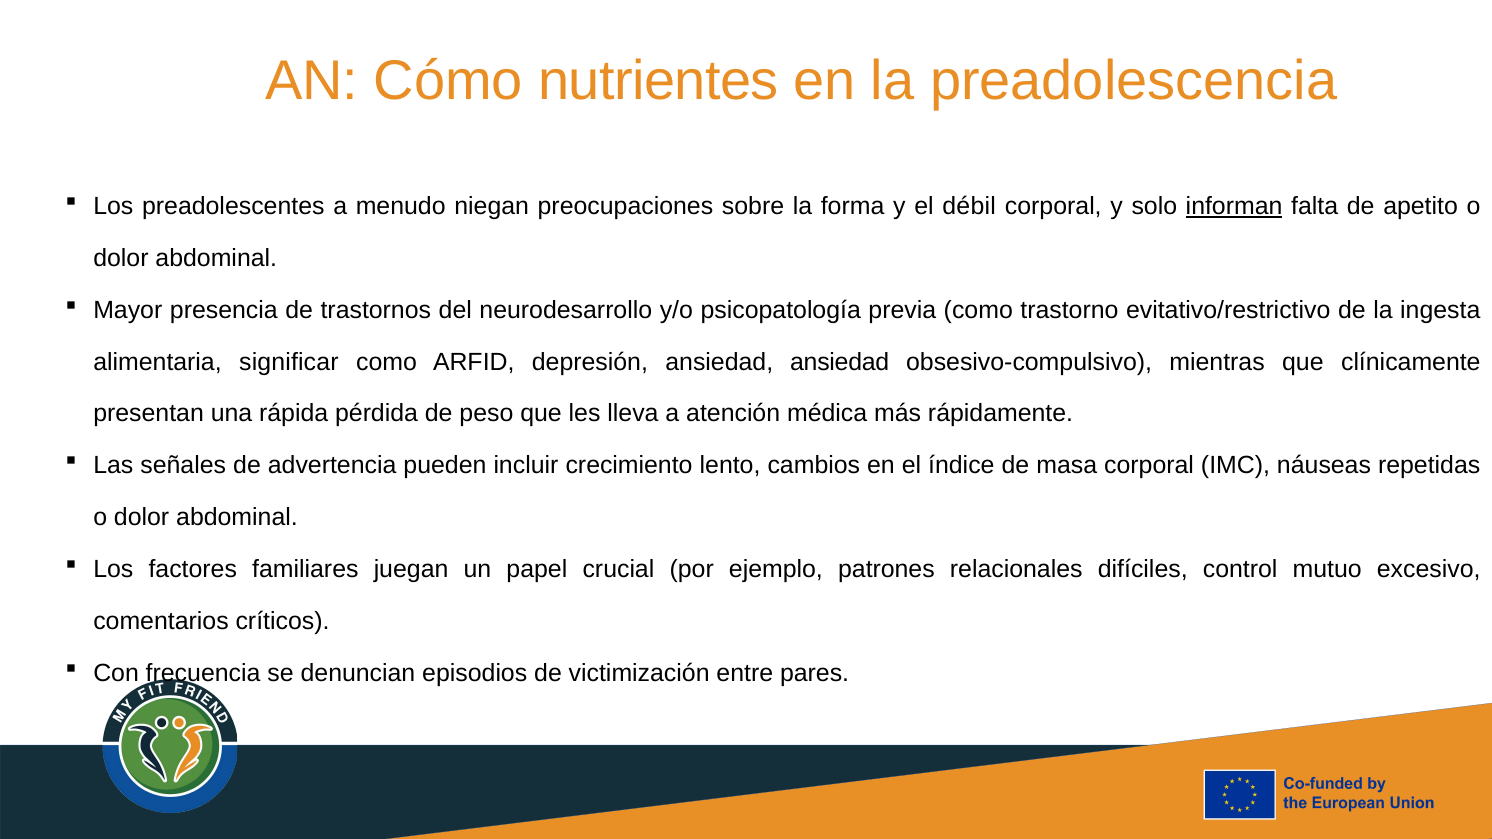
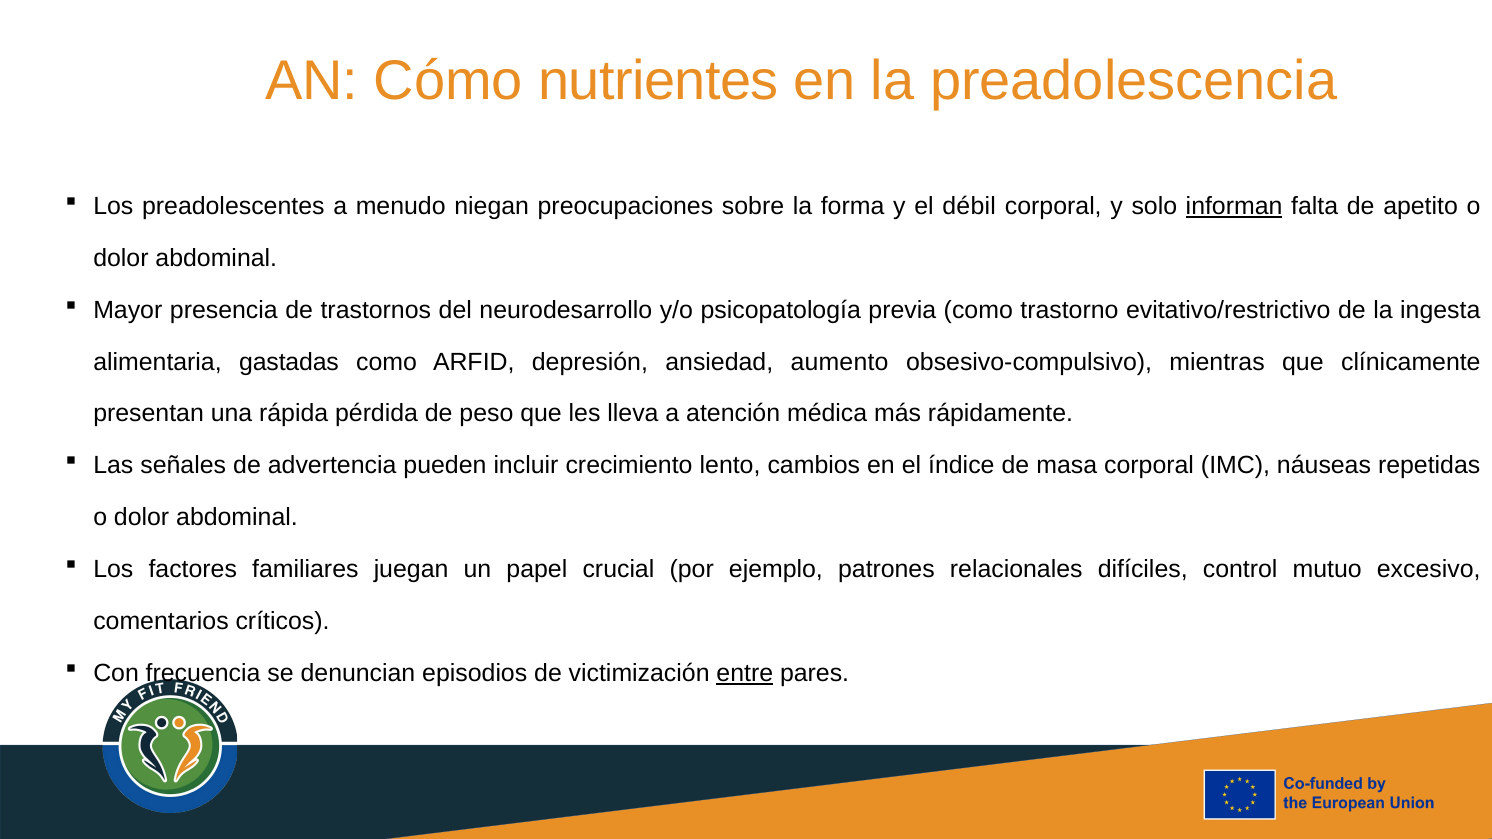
significar: significar -> gastadas (289, 362)
ansiedad ansiedad: ansiedad -> aumento (839, 362)
entre underline: none -> present (745, 673)
